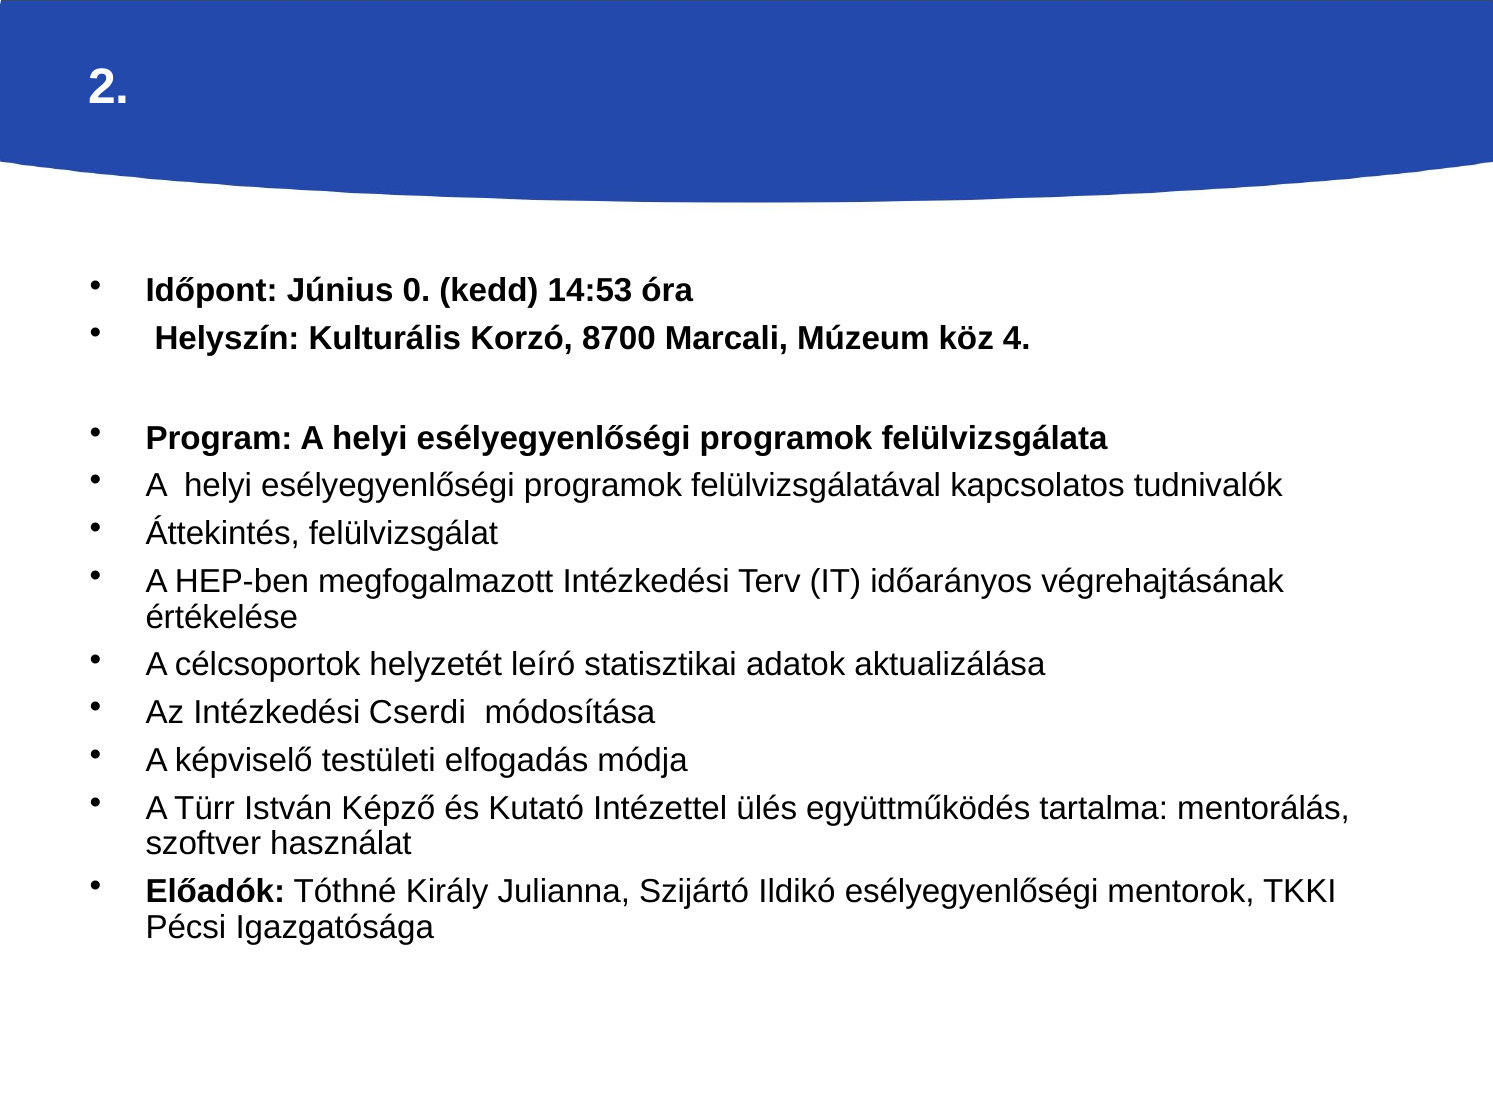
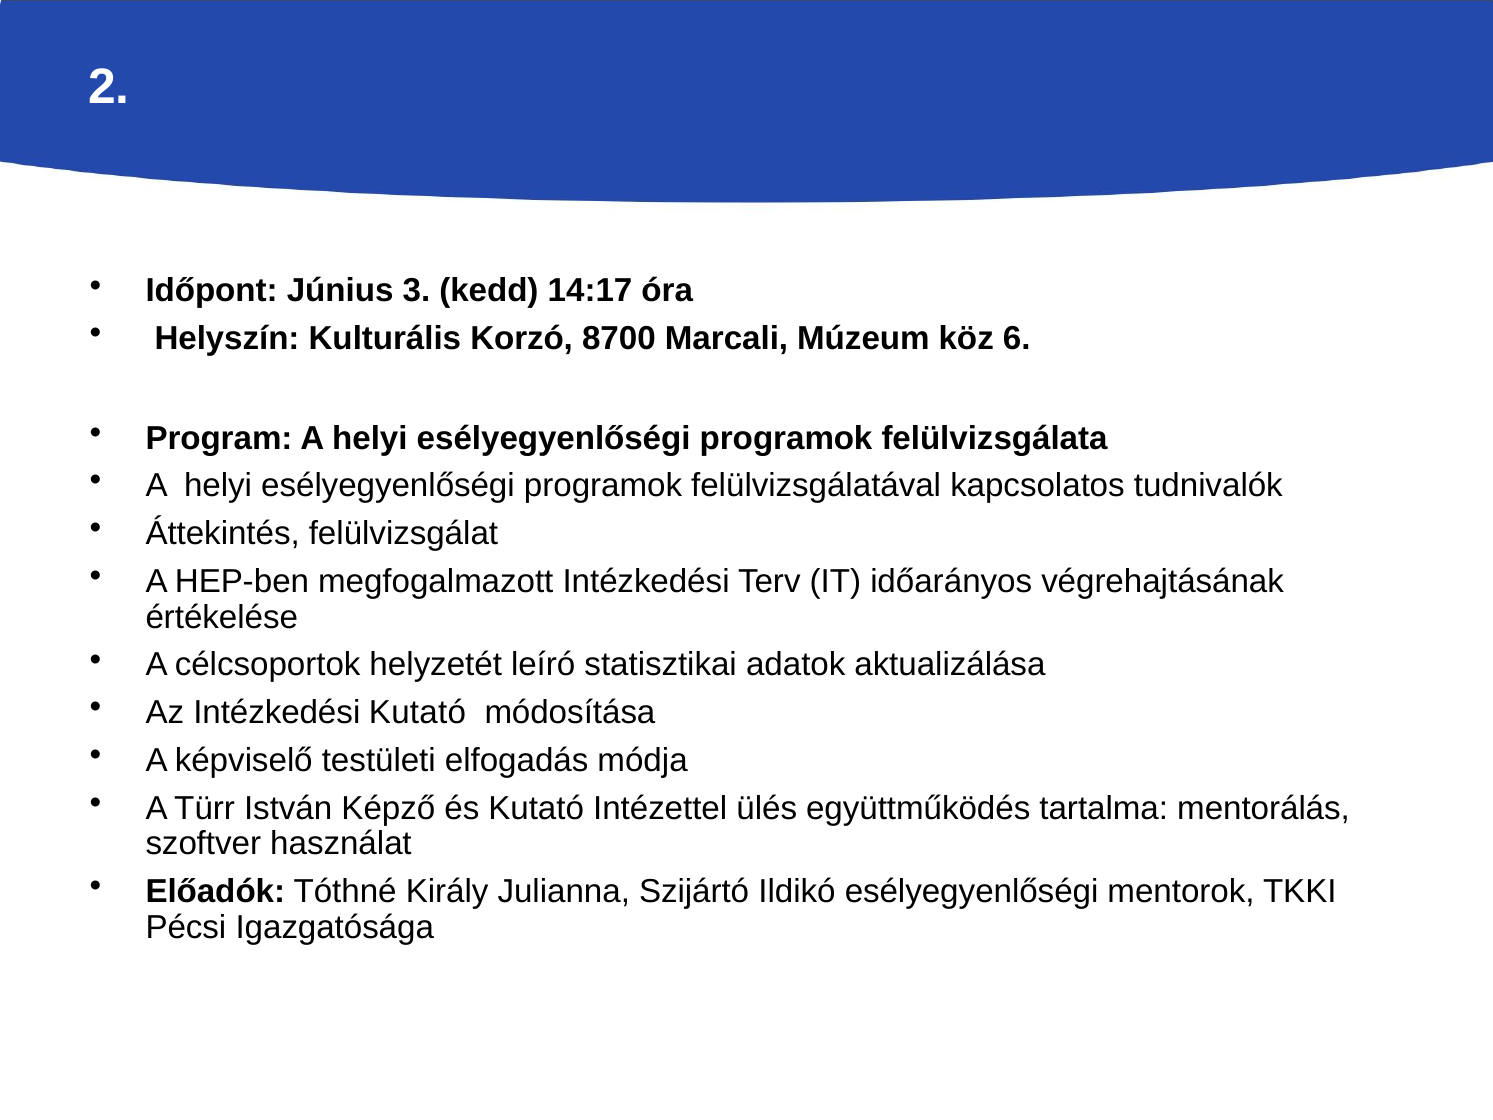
0: 0 -> 3 (416, 291)
14:53: 14:53 -> 14:17 (590, 291)
4: 4 -> 6 (1017, 339)
Intézkedési Cserdi: Cserdi -> Kutató (417, 713)
